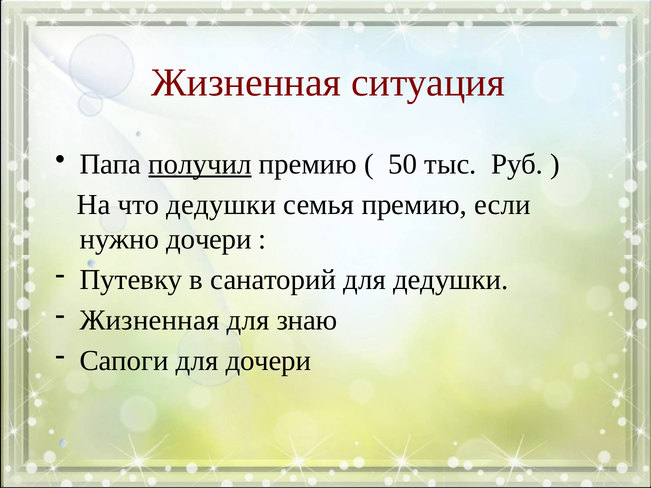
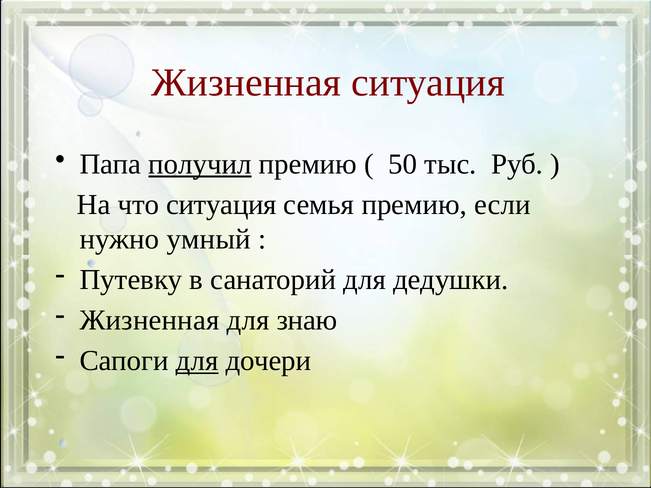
что дедушки: дедушки -> ситуация (221, 205)
нужно дочери: дочери -> умный (209, 239)
для underline: none -> present (197, 361)
